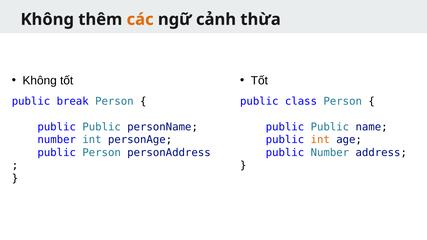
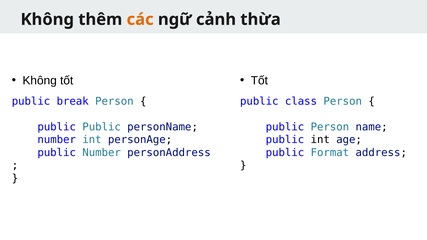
Public: Public -> Person (330, 127)
int colour: orange -> black (320, 140)
public Person: Person -> Number (102, 153)
public Number: Number -> Format (330, 153)
